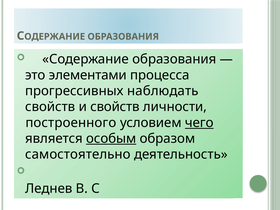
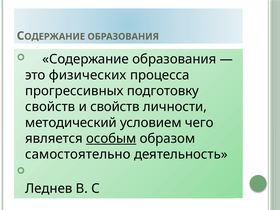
элементами: элементами -> физических (88, 75)
наблюдать: наблюдать -> подготовку (163, 91)
построенного: построенного -> методический (71, 123)
чего underline: present -> none (199, 123)
